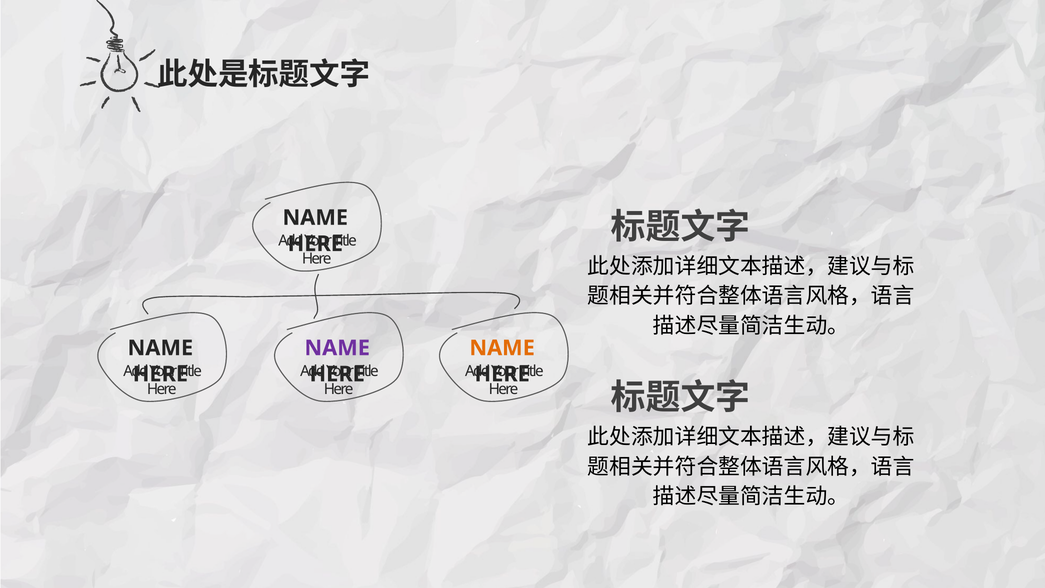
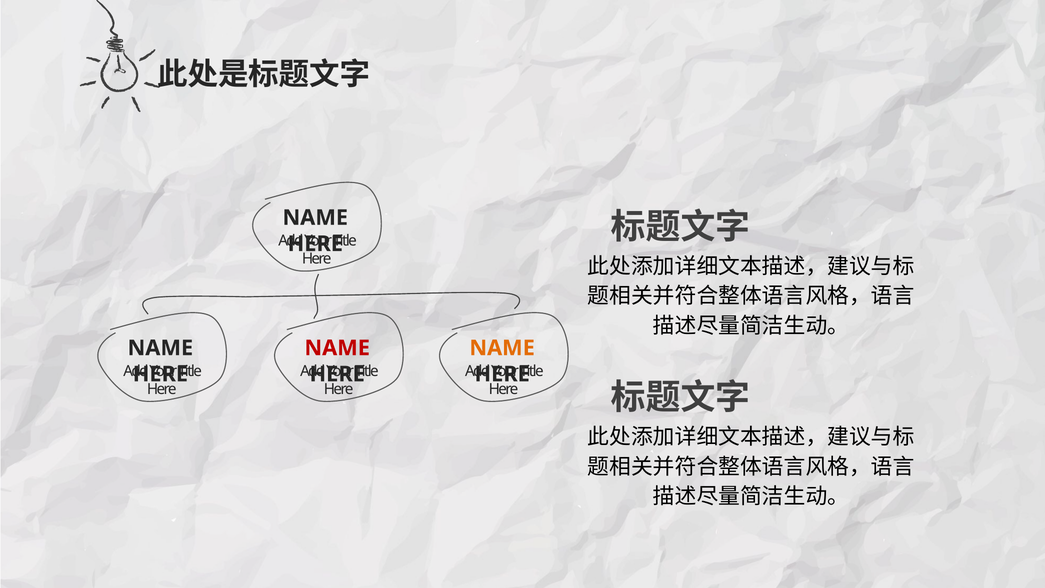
NAME colour: purple -> red (337, 348)
